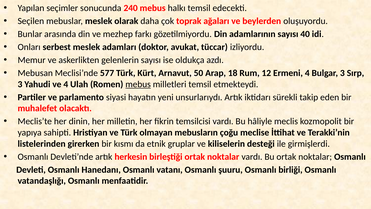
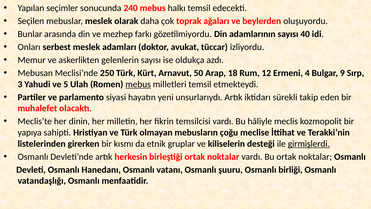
577: 577 -> 250 (107, 73)
Bulgar 3: 3 -> 9 (342, 73)
ve 4: 4 -> 5 (66, 84)
girmişlerdi underline: none -> present (309, 143)
